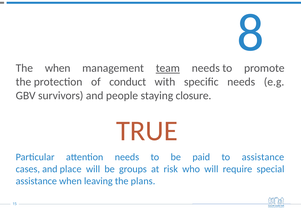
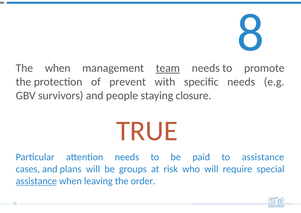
conduct: conduct -> prevent (128, 82)
place: place -> plans (71, 169)
assistance underline: none -> present (36, 181)
plans: plans -> order (143, 181)
